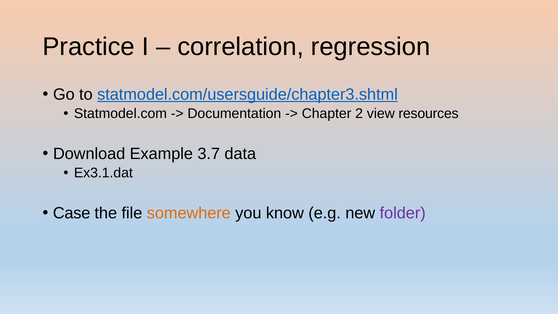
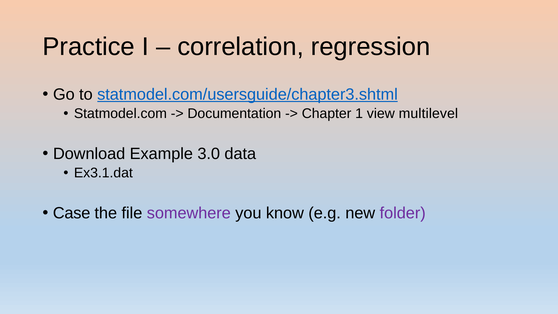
2: 2 -> 1 (359, 114)
resources: resources -> multilevel (428, 114)
3.7: 3.7 -> 3.0 (209, 154)
somewhere colour: orange -> purple (189, 213)
